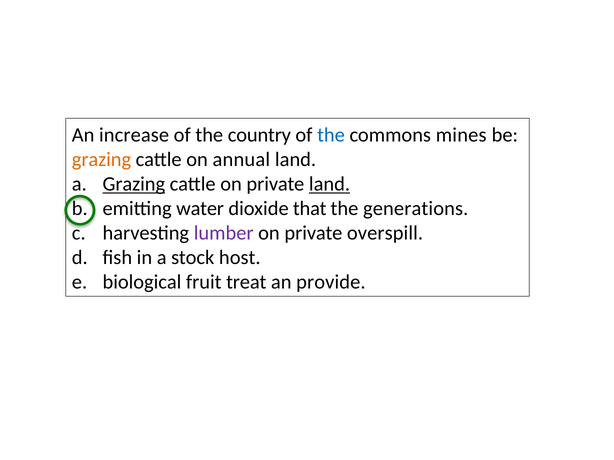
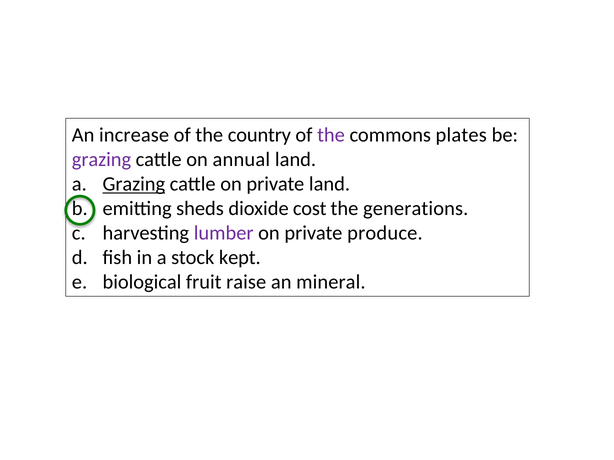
the colour: blue -> purple (331, 135)
mines: mines -> plates (461, 135)
grazing colour: orange -> purple (102, 160)
land underline: present -> none (330, 184)
water: water -> sheds (200, 209)
that: that -> cost (310, 209)
overspill: overspill -> produce (385, 233)
host: host -> kept (240, 258)
treat: treat -> raise (246, 283)
provide: provide -> mineral (331, 283)
